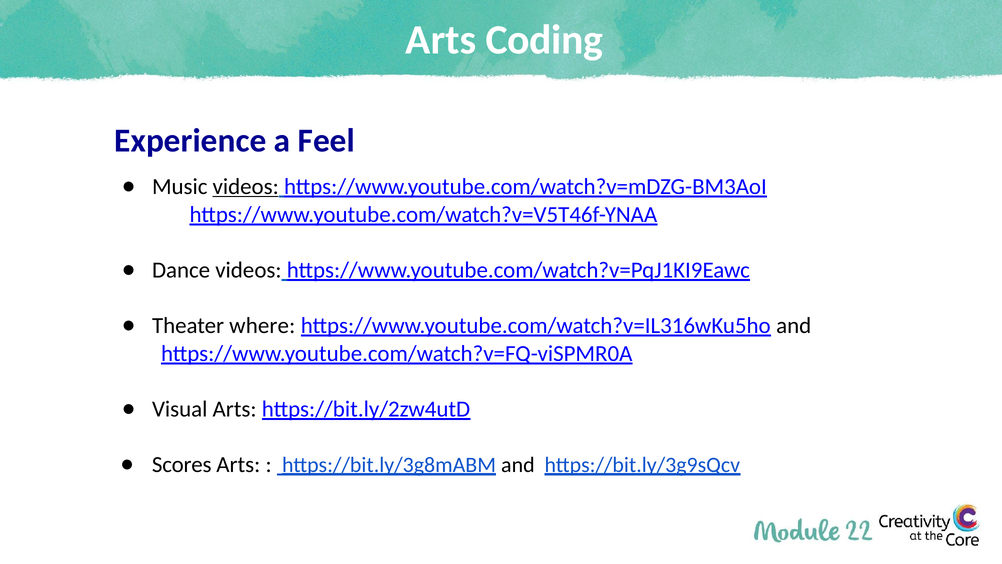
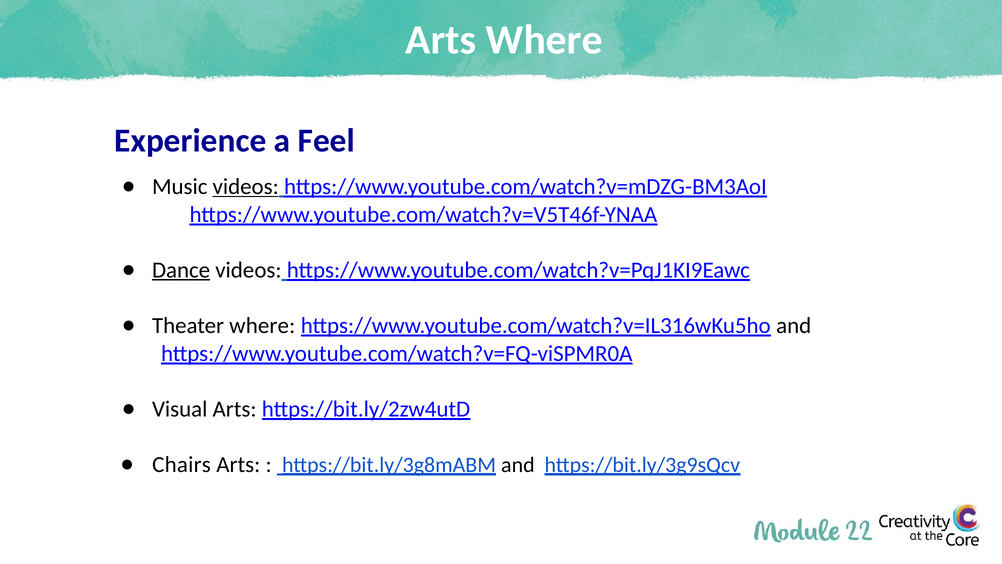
Arts Coding: Coding -> Where (544, 40)
Dance underline: none -> present (181, 270)
Scores: Scores -> Chairs (181, 464)
